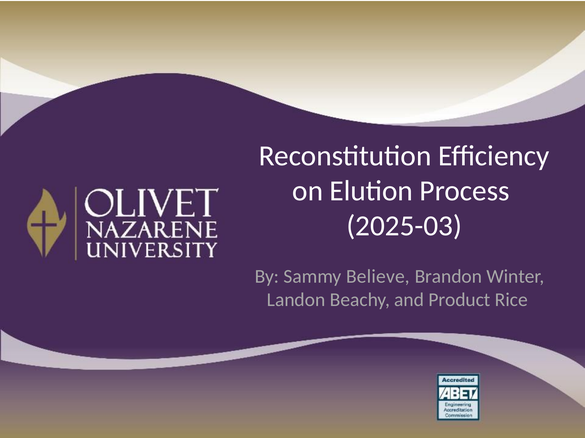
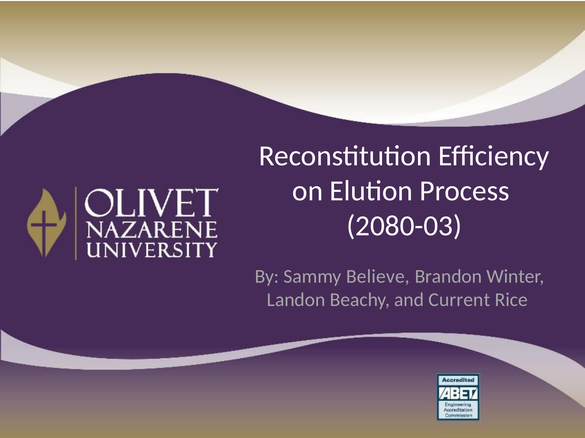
2025-03: 2025-03 -> 2080-03 (404, 226)
Product: Product -> Current (459, 300)
